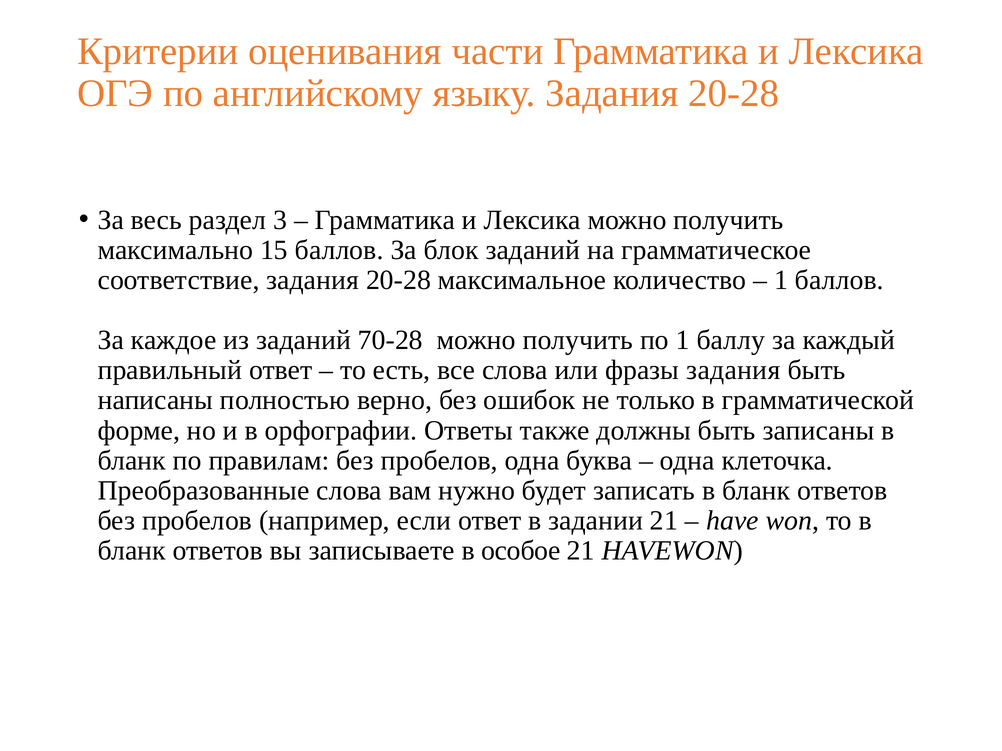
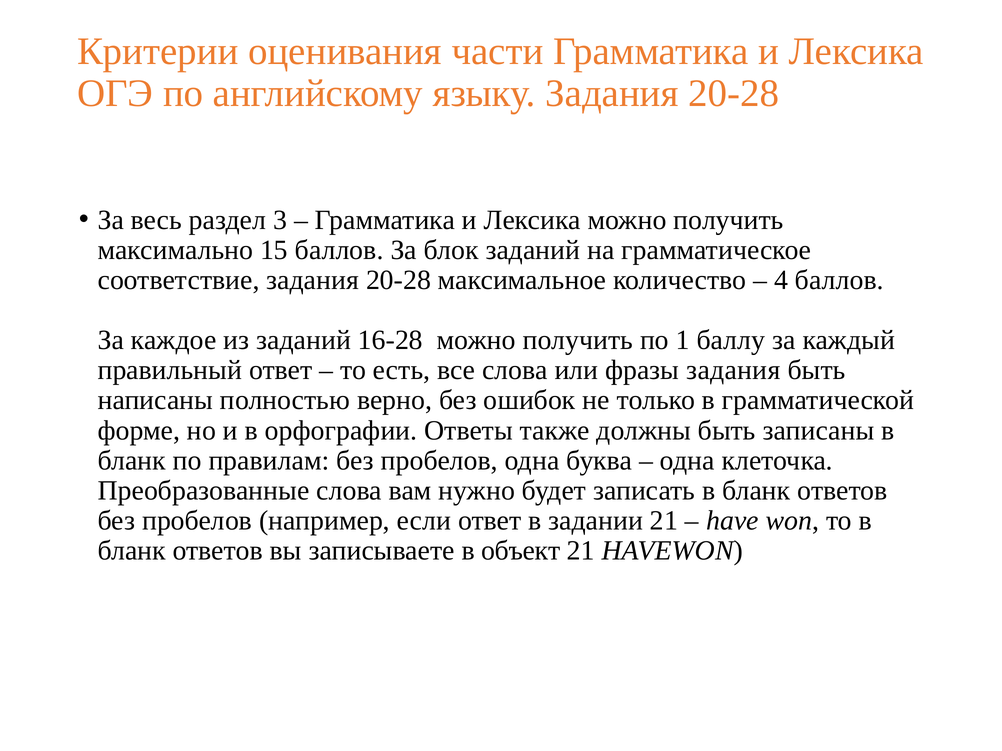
1: 1 -> 4 (781, 280)
70-28: 70-28 -> 16-28 (390, 340)
особое: особое -> объект (521, 551)
